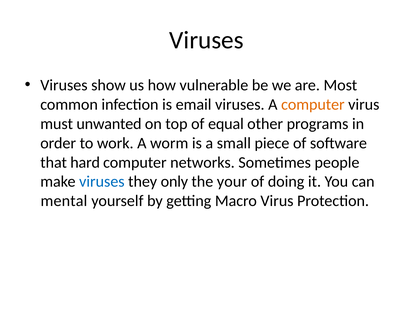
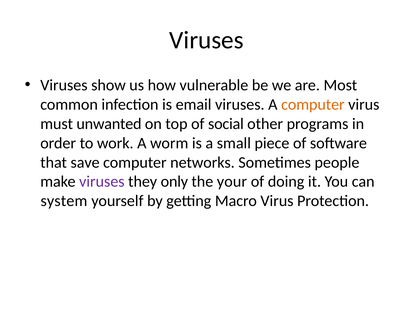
equal: equal -> social (226, 124)
hard: hard -> save (85, 162)
viruses colour: blue -> purple (102, 182)
mental: mental -> system (64, 201)
